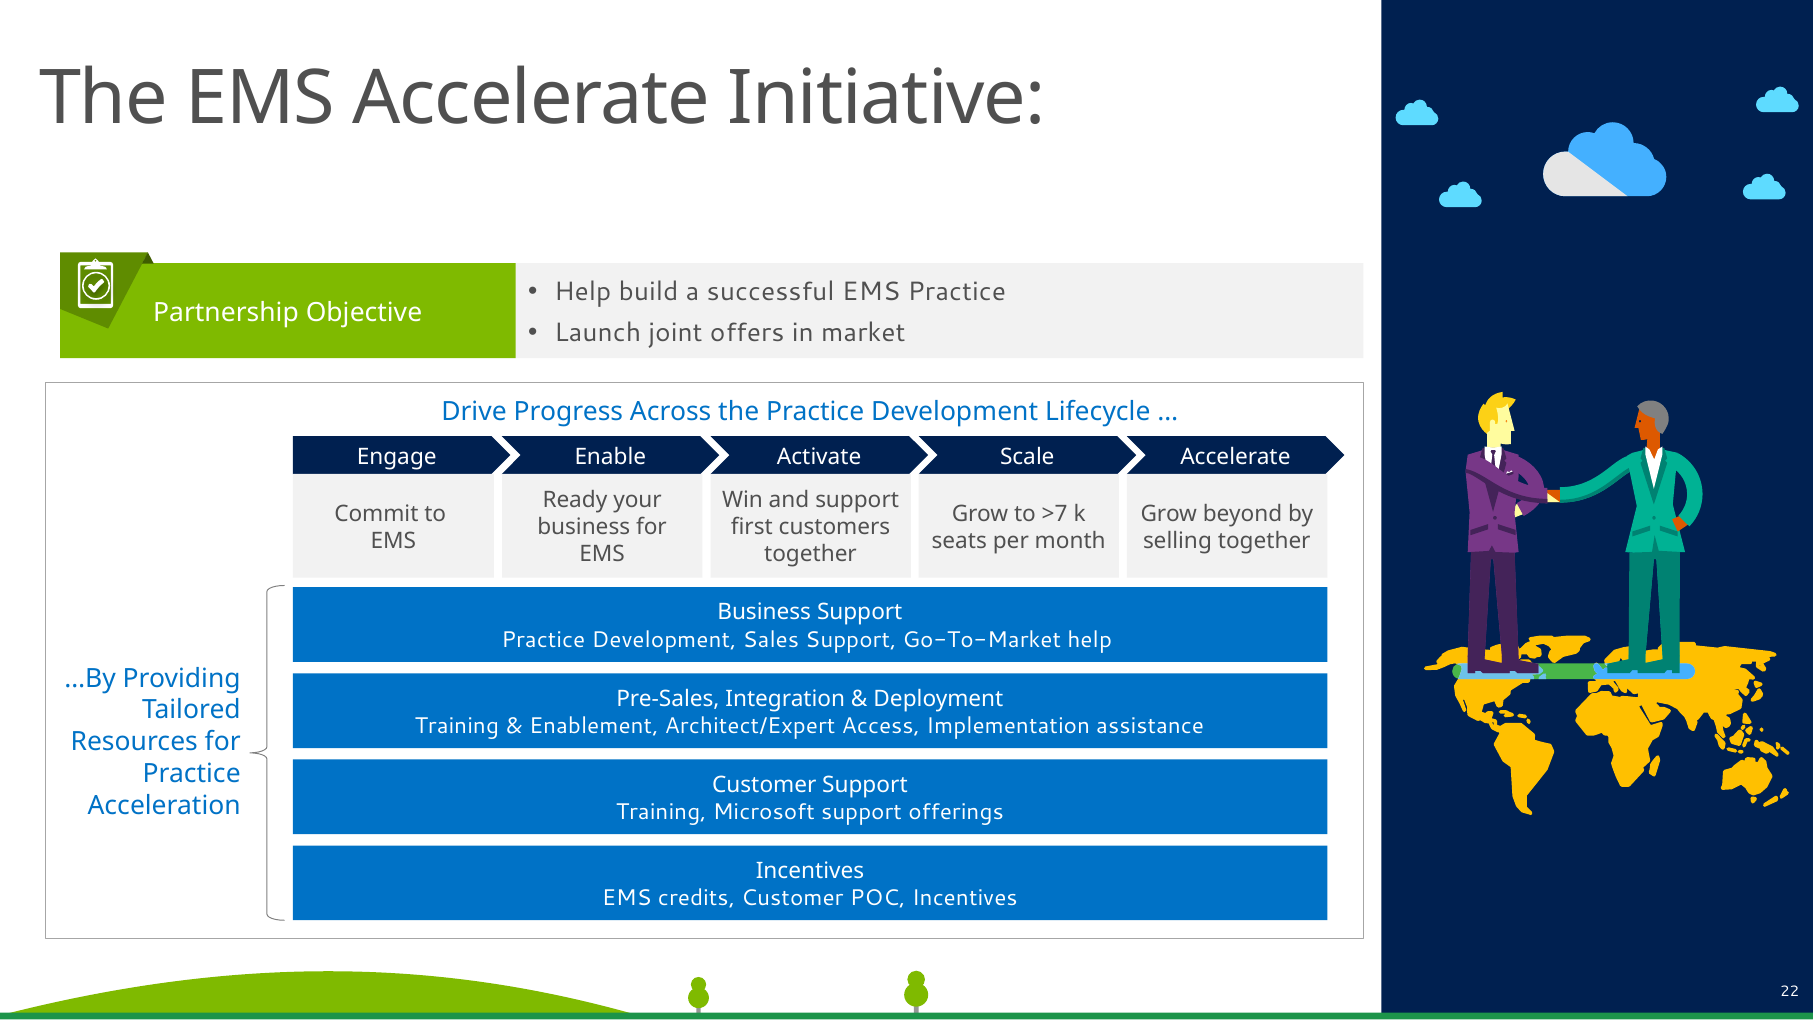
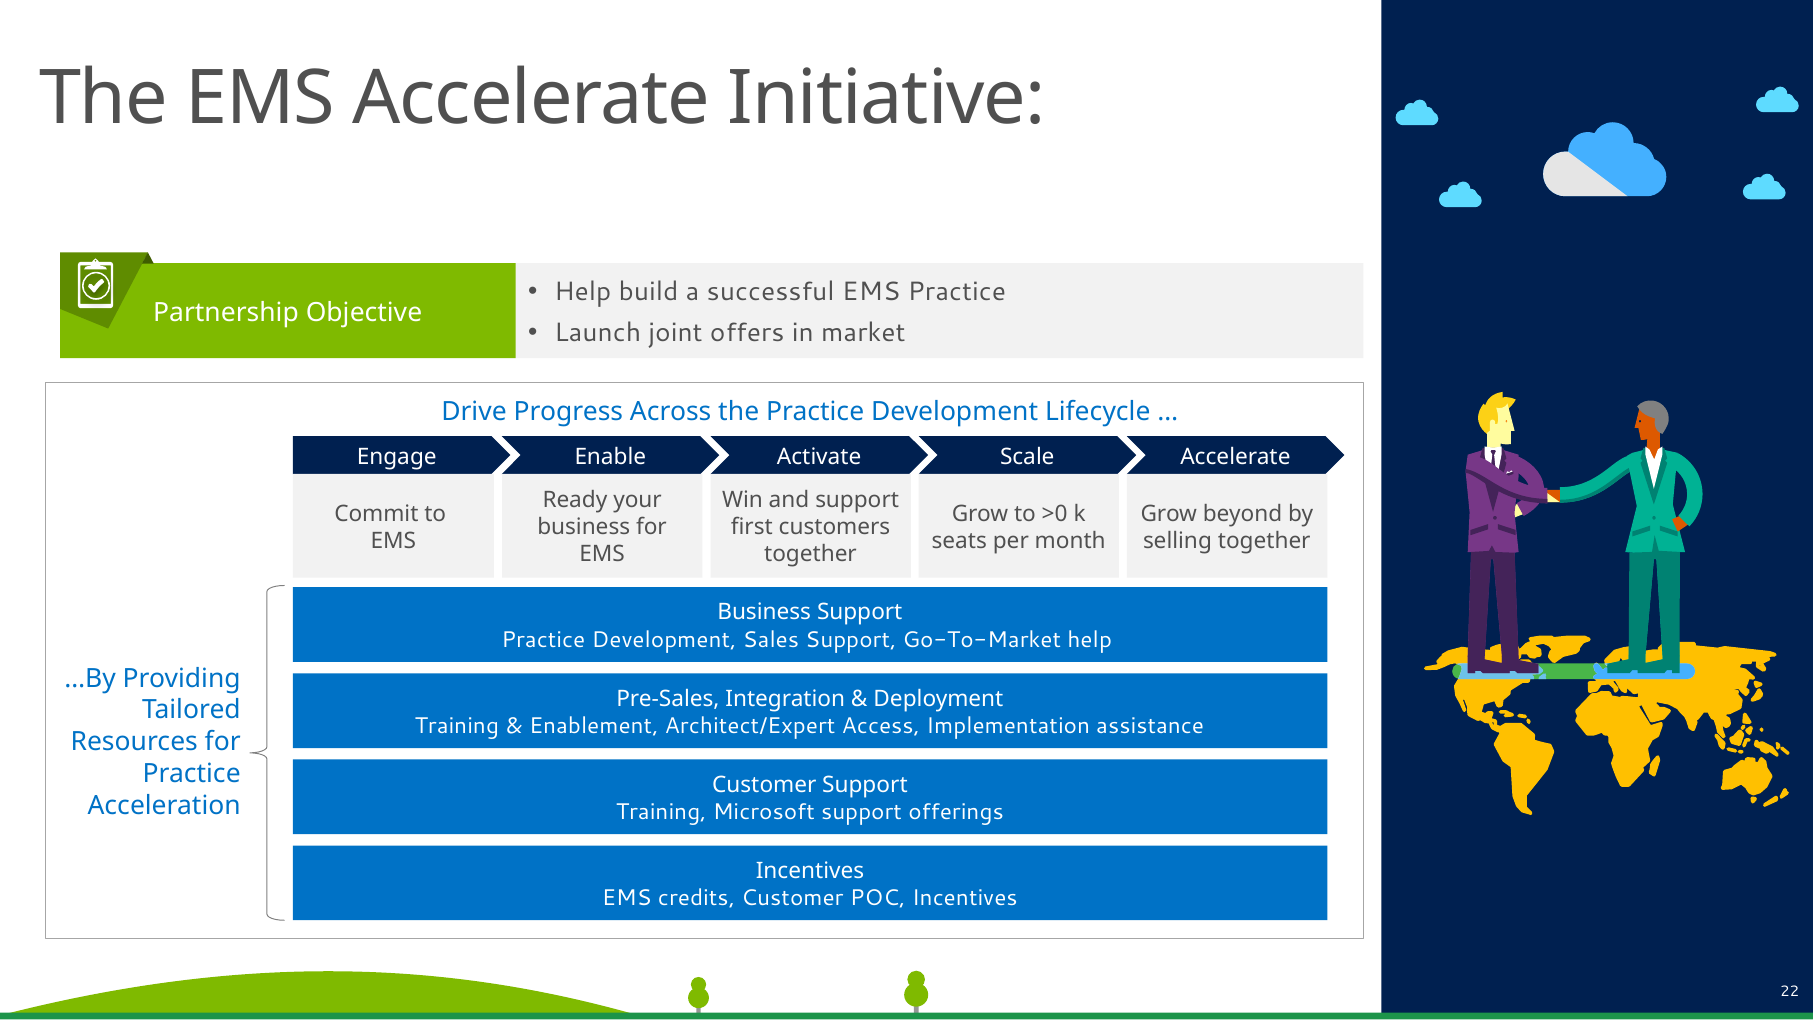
>7: >7 -> >0 (1055, 514)
